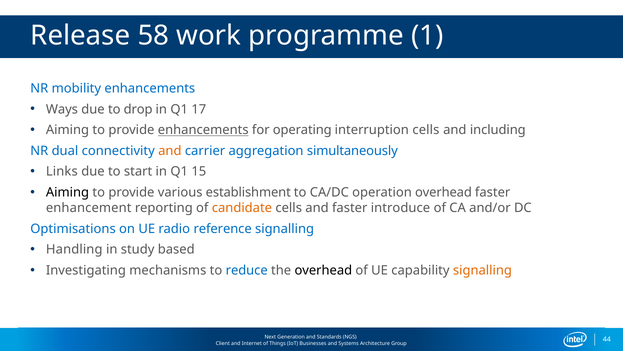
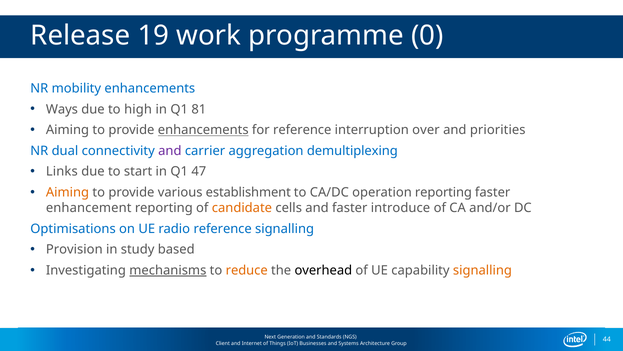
58: 58 -> 19 (153, 35)
1: 1 -> 0 (427, 35)
drop: drop -> high (138, 109)
17: 17 -> 81 (199, 109)
for operating: operating -> reference (302, 130)
interruption cells: cells -> over (426, 130)
including: including -> priorities (498, 130)
and colour: orange -> purple (170, 151)
simultaneously: simultaneously -> demultiplexing (352, 151)
15: 15 -> 47 (199, 171)
Aiming colour: black -> orange (68, 192)
operation overhead: overhead -> reporting (443, 192)
Handling: Handling -> Provision (74, 249)
mechanisms underline: none -> present (168, 270)
reduce colour: blue -> orange (247, 270)
